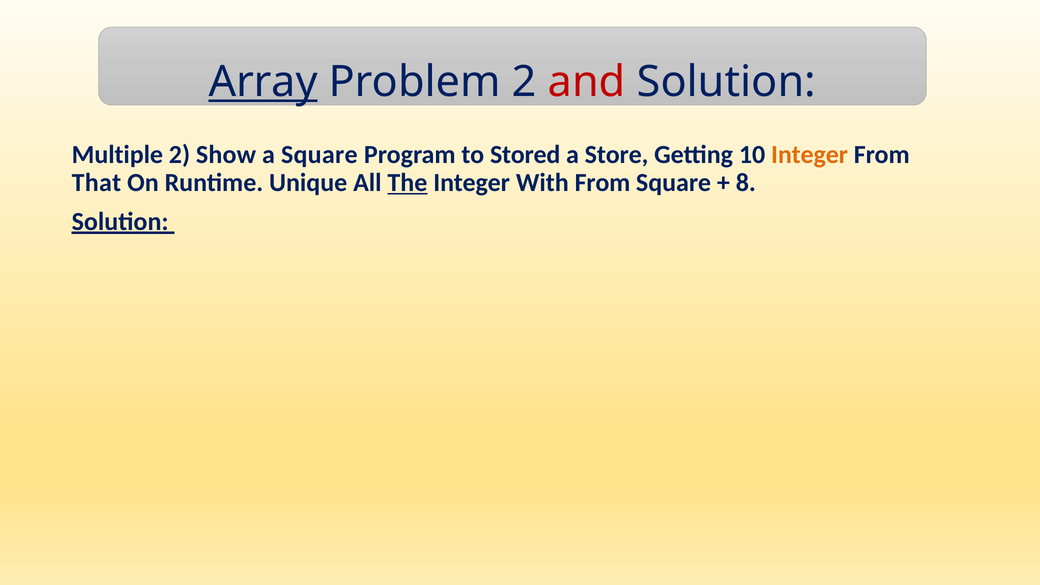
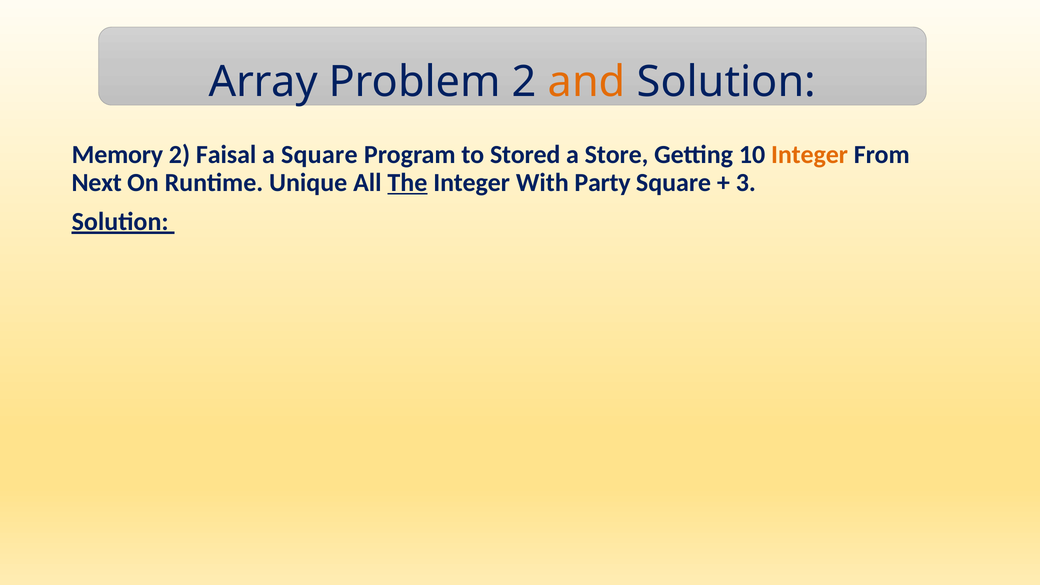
Array underline: present -> none (263, 82)
and colour: red -> orange (587, 82)
Multiple: Multiple -> Memory (117, 155)
Show: Show -> Faisal (226, 155)
That: That -> Next (97, 183)
With From: From -> Party (603, 183)
8: 8 -> 3 (746, 183)
